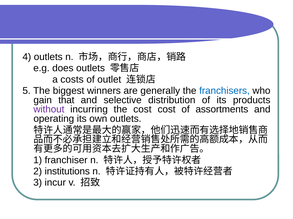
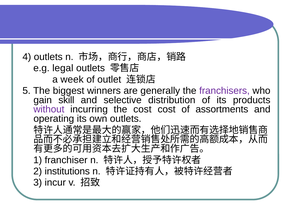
does: does -> legal (63, 68)
costs: costs -> week (72, 80)
franchisers colour: blue -> purple (224, 91)
that: that -> skill (66, 100)
